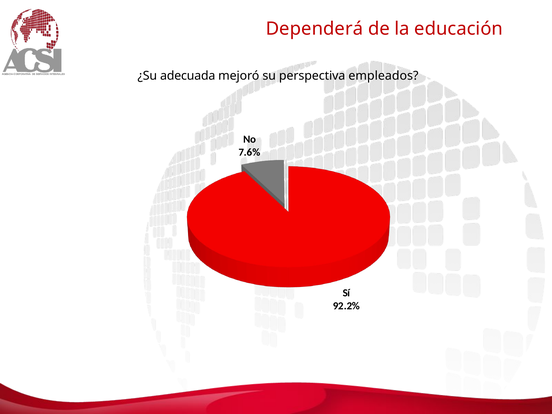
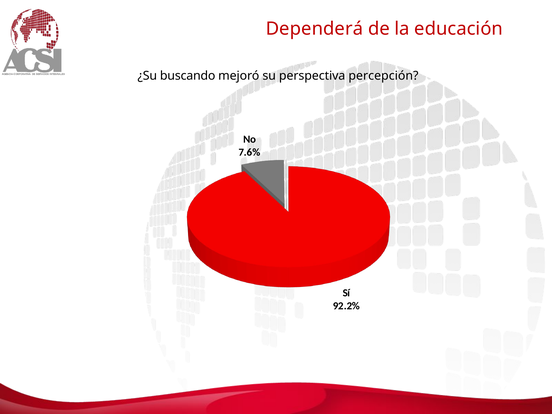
adecuada: adecuada -> buscando (188, 76)
empleados: empleados -> percepción (383, 76)
